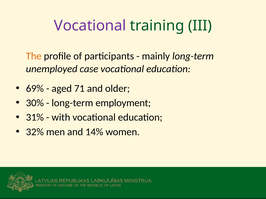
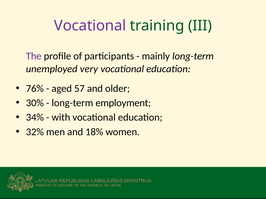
The colour: orange -> purple (34, 56)
case: case -> very (89, 69)
69%: 69% -> 76% (35, 89)
71: 71 -> 57 (79, 89)
31%: 31% -> 34% (35, 118)
14%: 14% -> 18% (94, 132)
